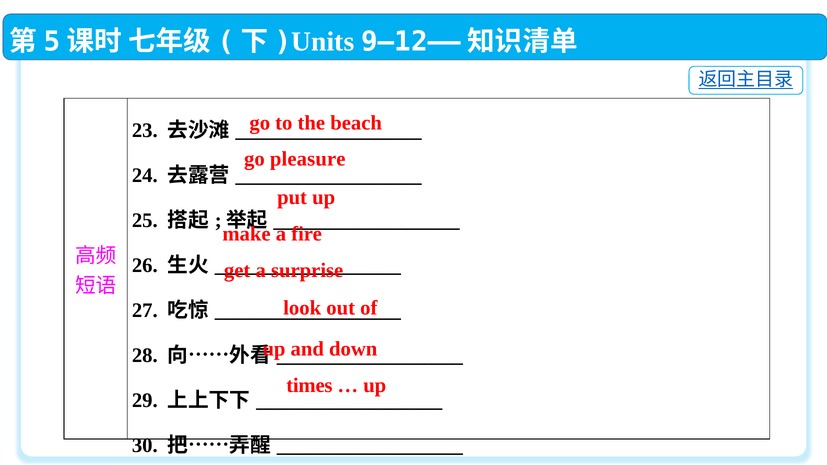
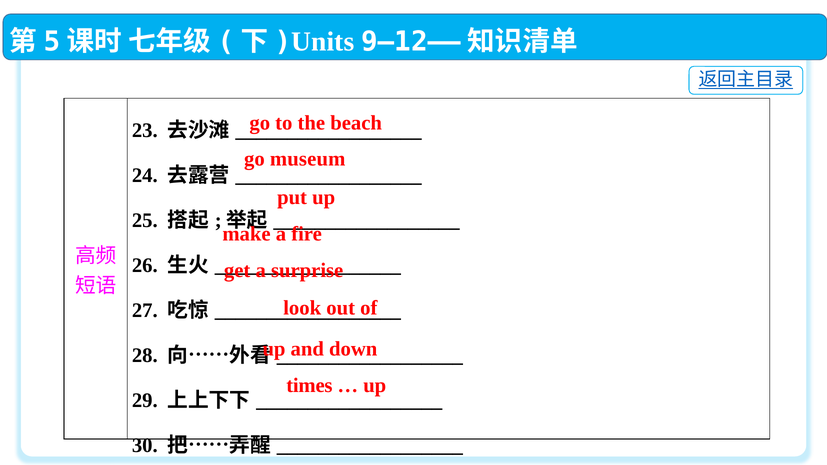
pleasure: pleasure -> museum (308, 159)
